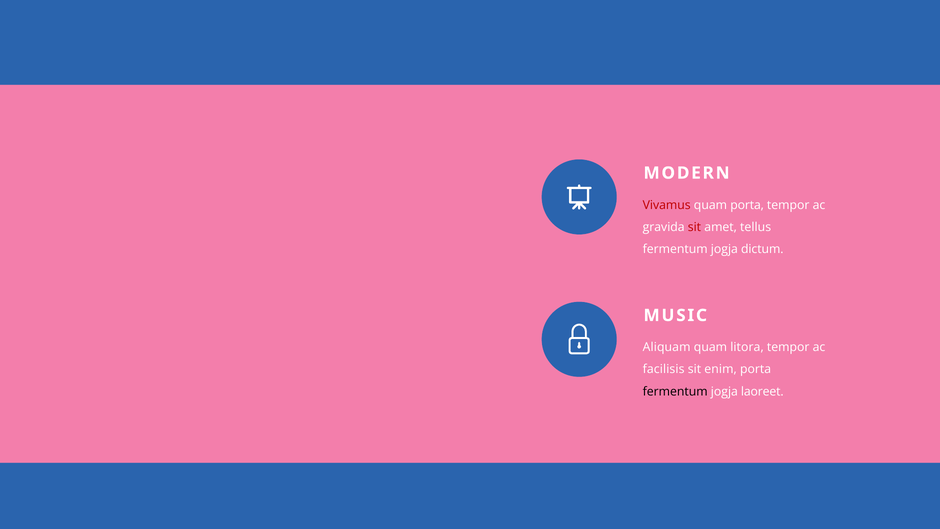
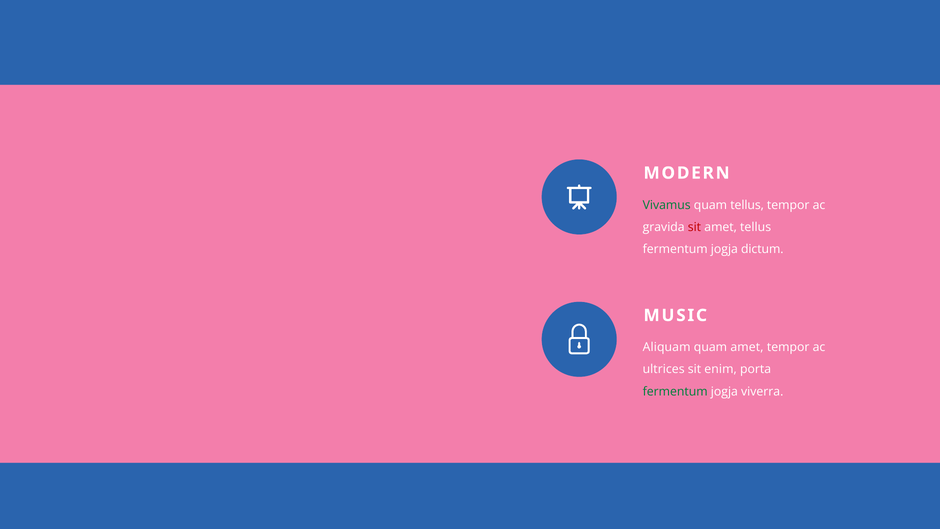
Vivamus colour: red -> green (667, 205)
quam porta: porta -> tellus (747, 205)
quam litora: litora -> amet (747, 347)
facilisis: facilisis -> ultrices (664, 369)
fermentum colour: black -> green (675, 391)
laoreet: laoreet -> viverra (762, 391)
